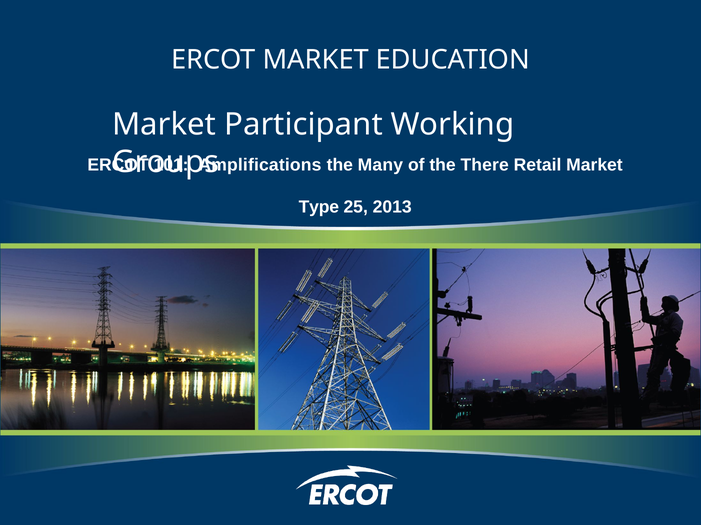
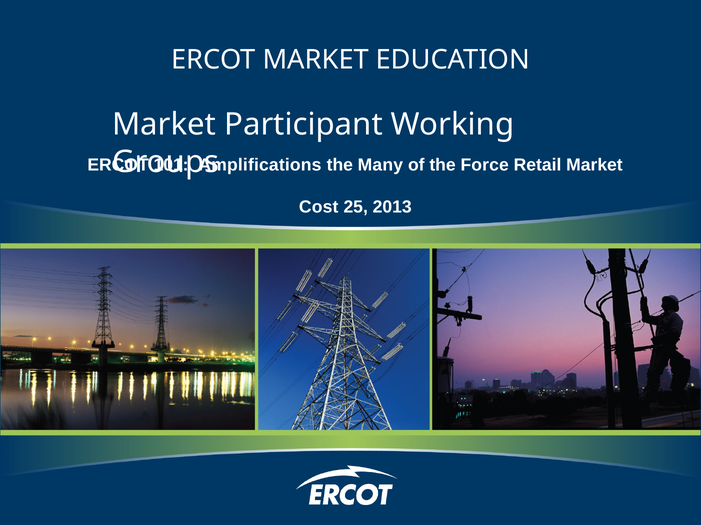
There: There -> Force (485, 165)
Type: Type -> Cost (319, 207)
